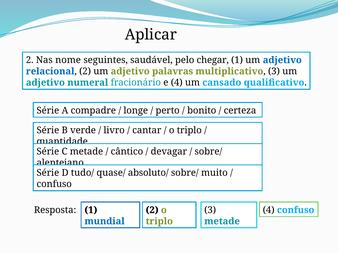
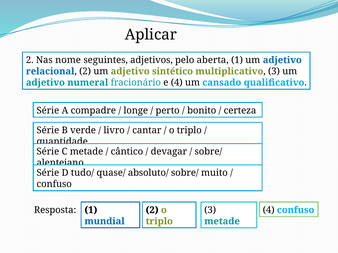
saudável: saudável -> adjetivos (151, 60)
chegar: chegar -> aberta (213, 60)
palavras: palavras -> sintético (173, 71)
